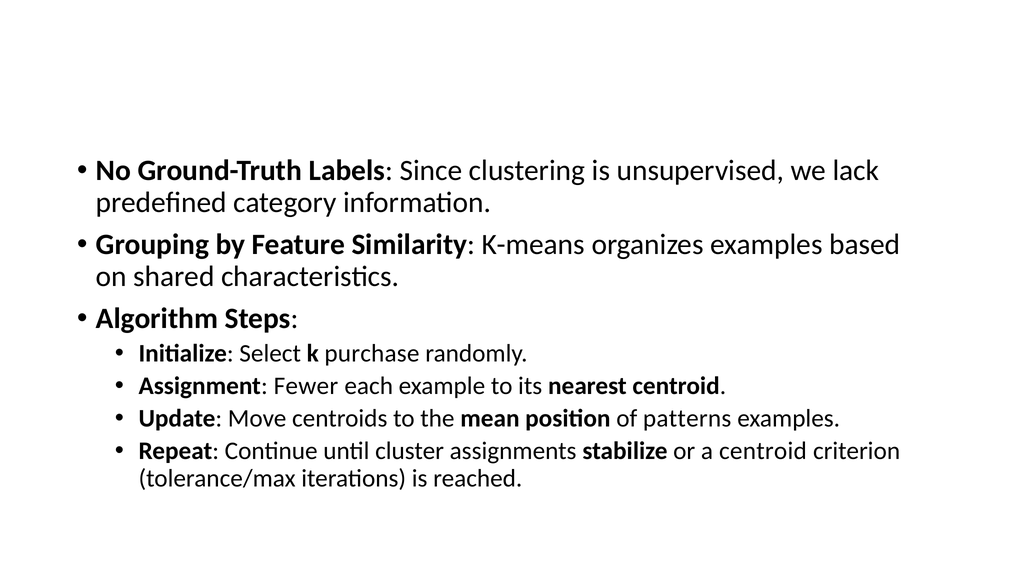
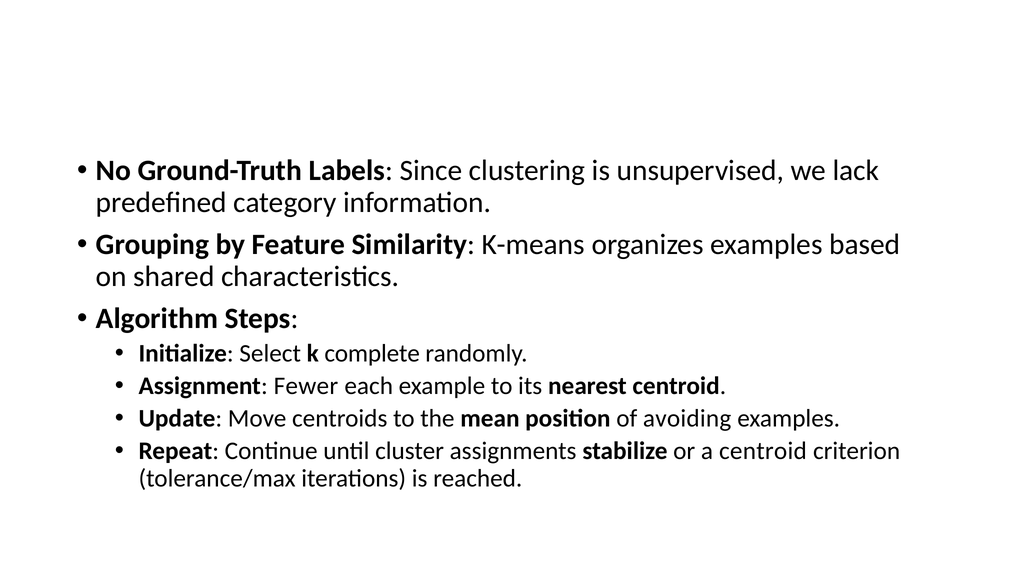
purchase: purchase -> complete (372, 354)
patterns: patterns -> avoiding (687, 419)
